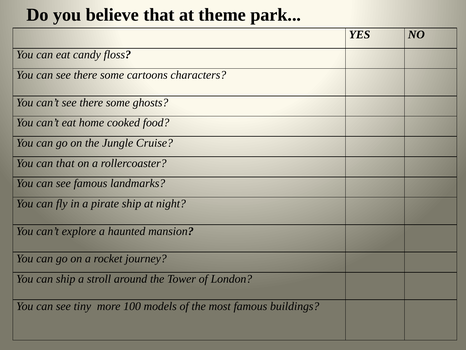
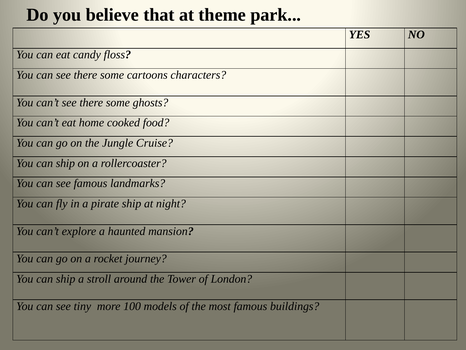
that: that -> ship (65, 163)
